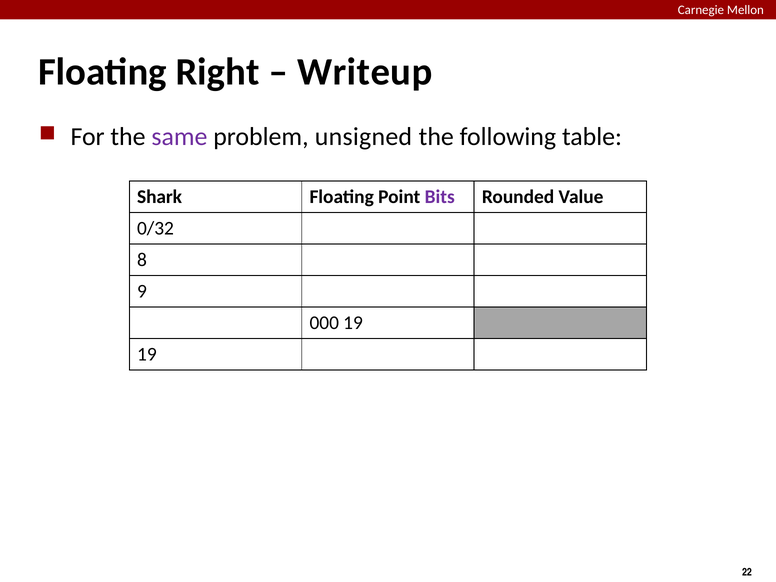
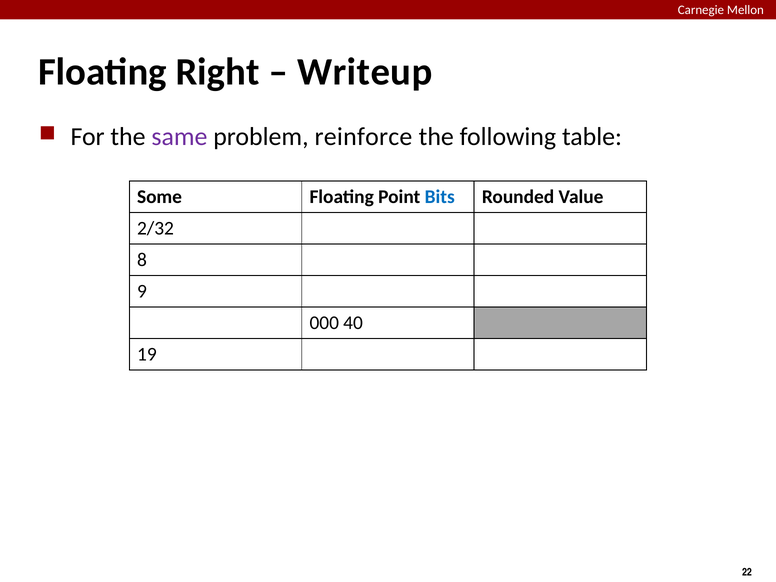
unsigned: unsigned -> reinforce (363, 137)
Shark: Shark -> Some (160, 197)
Bits colour: purple -> blue (440, 197)
0/32: 0/32 -> 2/32 (156, 229)
000 19: 19 -> 40 (353, 323)
